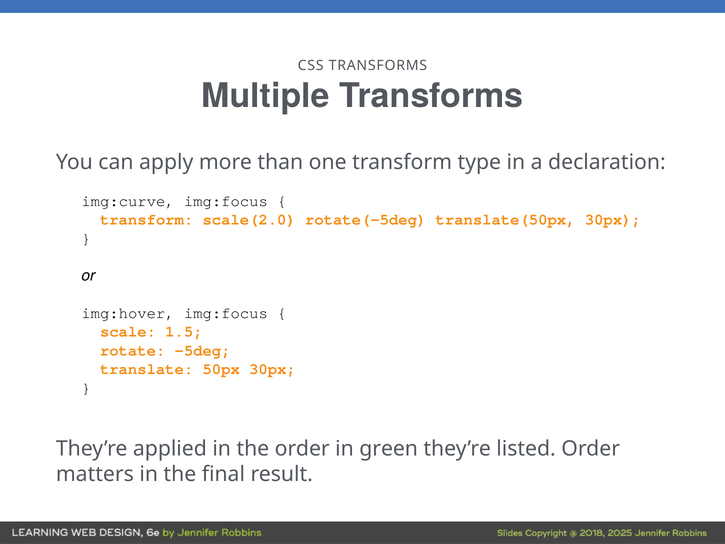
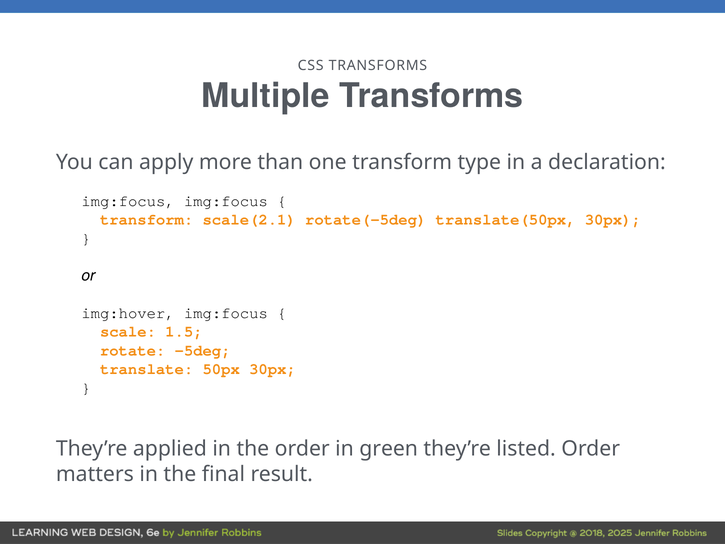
img:curve: img:curve -> img:focus (128, 201)
scale(2.0: scale(2.0 -> scale(2.1 (249, 220)
